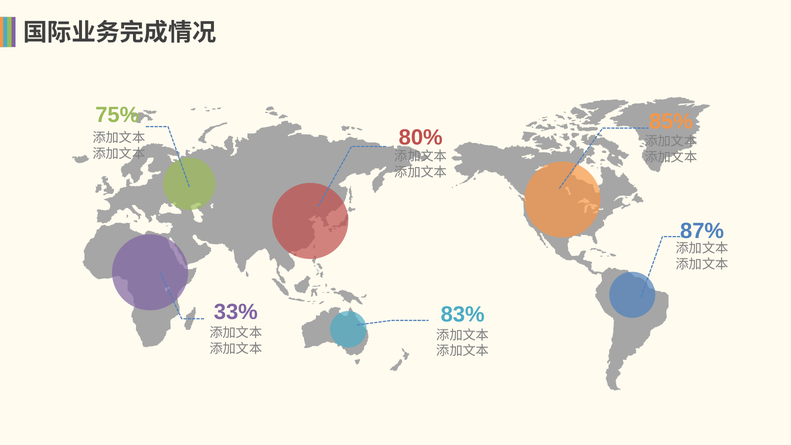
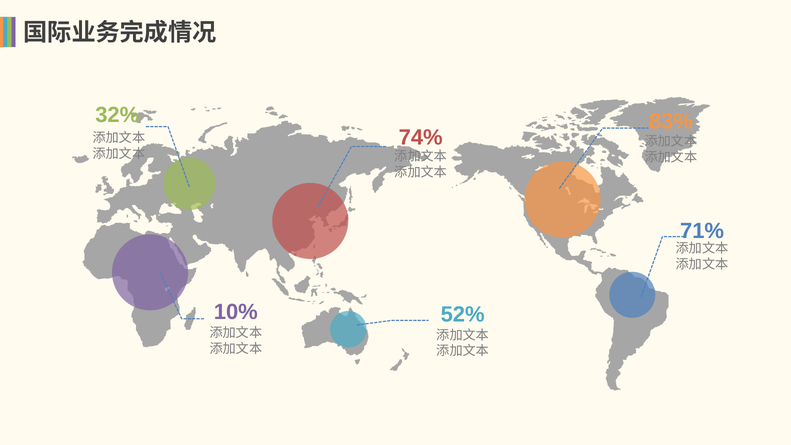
75%: 75% -> 32% (117, 115)
85%: 85% -> 83% (671, 121)
80%: 80% -> 74% (421, 137)
87%: 87% -> 71% (702, 231)
33%: 33% -> 10% (236, 312)
83%: 83% -> 52% (463, 314)
